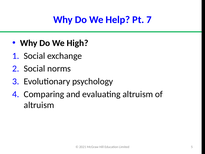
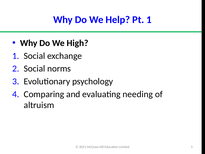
Pt 7: 7 -> 1 (149, 20)
evaluating altruism: altruism -> needing (138, 94)
